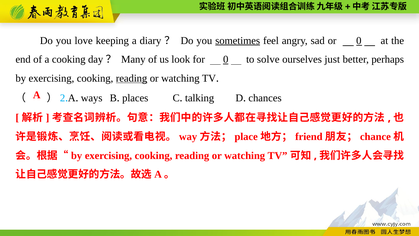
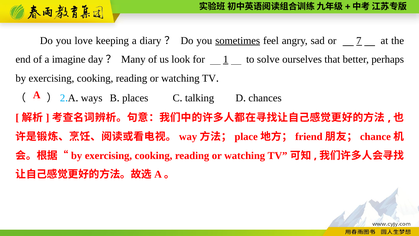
or 0: 0 -> 7 (359, 41)
a cooking: cooking -> imagine (69, 59)
for 0: 0 -> 1 (226, 59)
just: just -> that (332, 59)
reading underline: present -> none (132, 78)
